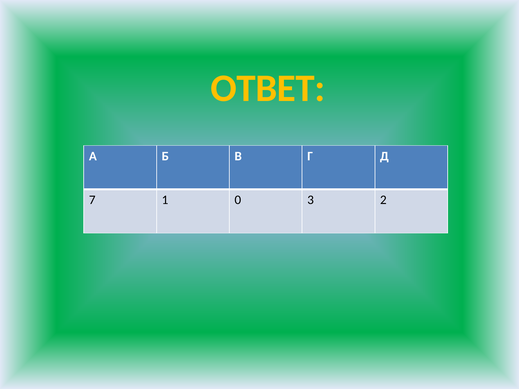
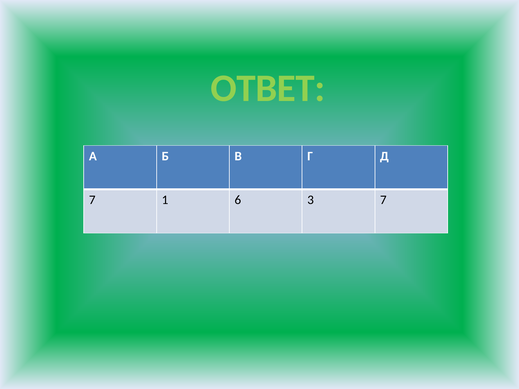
ОТВЕТ colour: yellow -> light green (268, 88)
0: 0 -> 6 (238, 200)
3 2: 2 -> 7 (383, 200)
